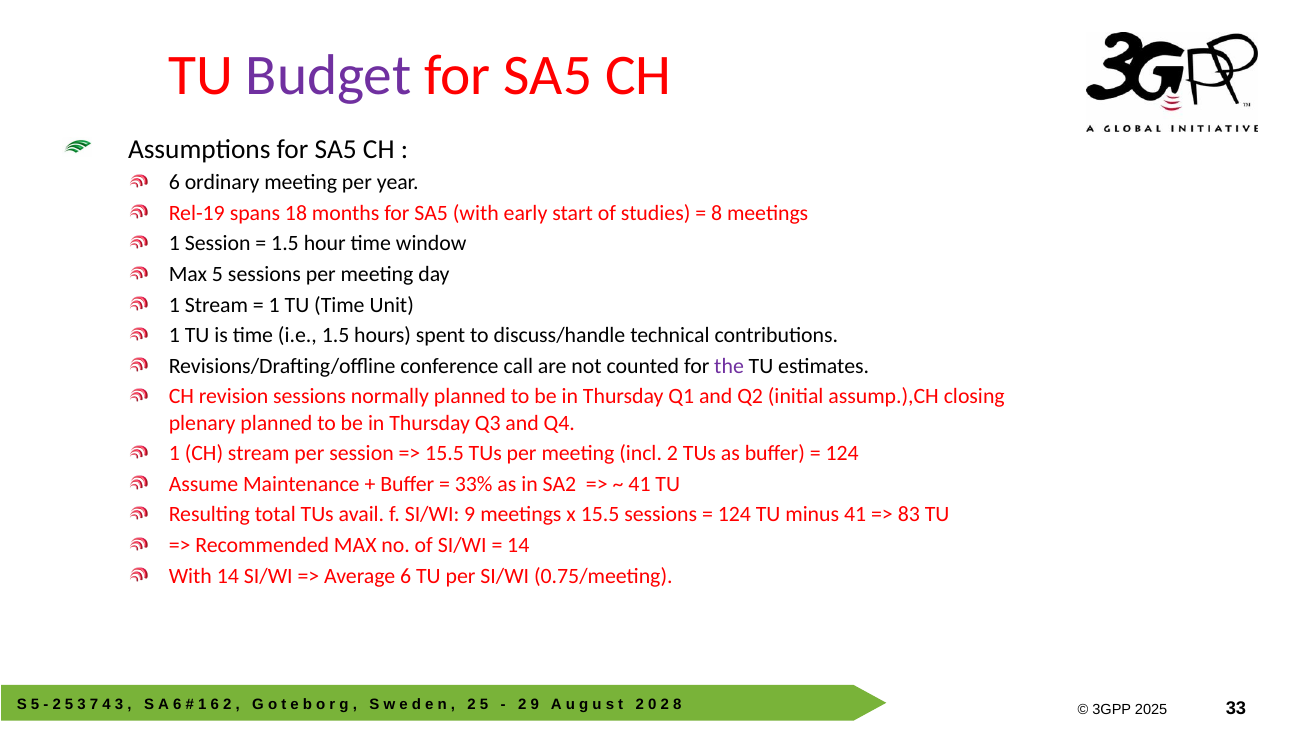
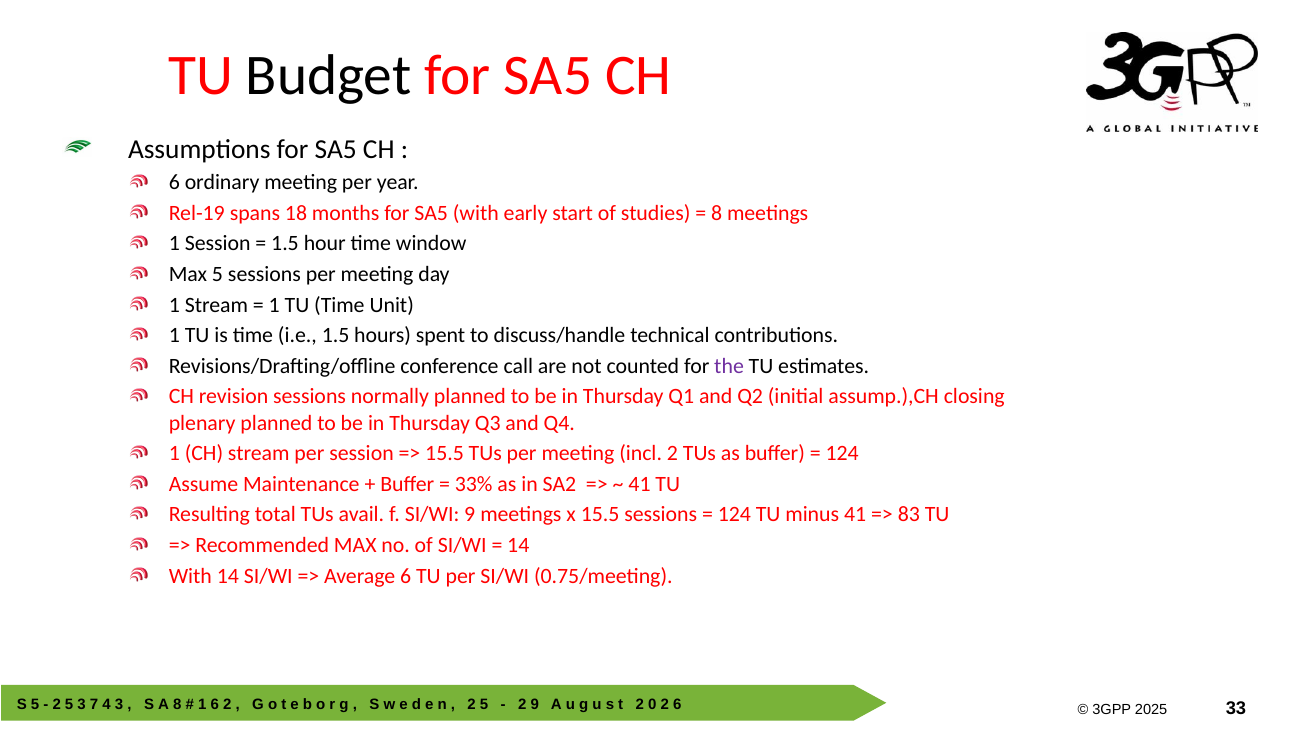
Budget colour: purple -> black (329, 75)
6: 6 -> 8 (177, 705)
2 8: 8 -> 6 (677, 705)
